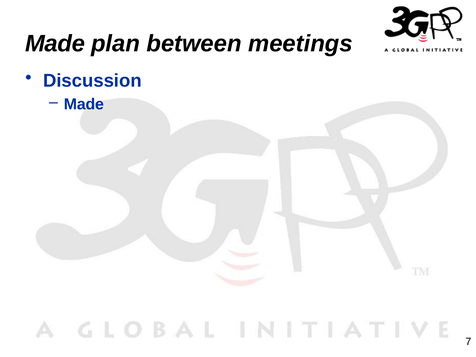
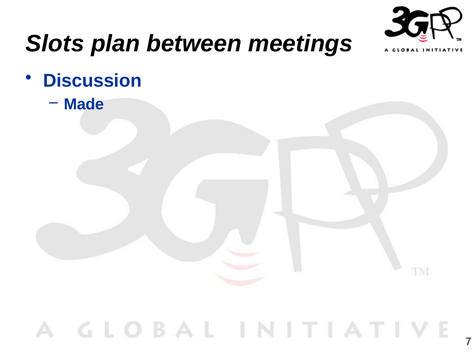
Made: Made -> Slots (55, 44)
